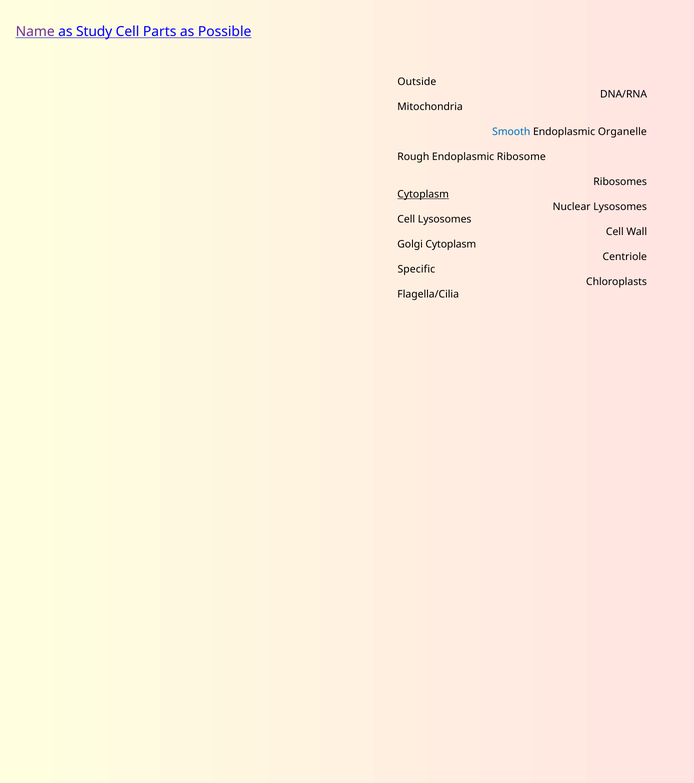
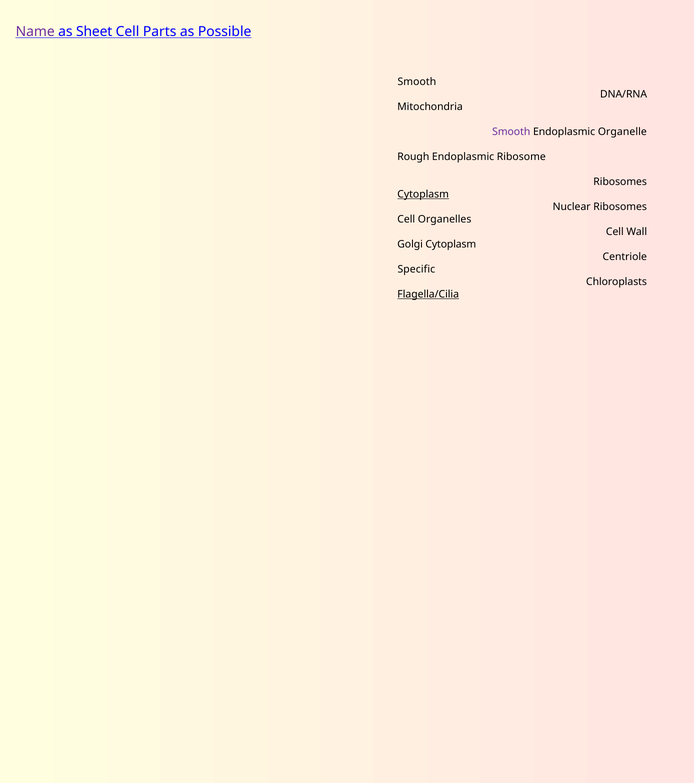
Study: Study -> Sheet (94, 31)
Outside: Outside -> Smooth (417, 82)
Smooth colour: blue -> purple (511, 132)
Nuclear Lysosomes: Lysosomes -> Ribosomes (620, 207)
Cell Lysosomes: Lysosomes -> Organelles (445, 219)
Flagella/Cilia underline: none -> present (428, 294)
